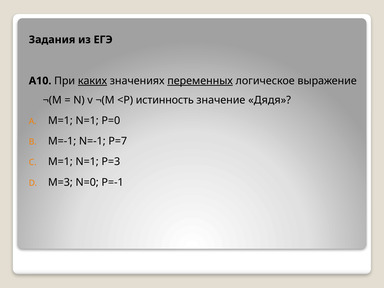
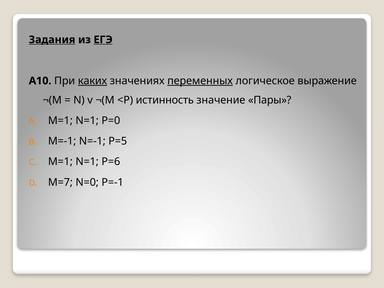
Задания underline: none -> present (52, 40)
ЕГЭ underline: none -> present (103, 40)
Дядя: Дядя -> Пары (270, 100)
P=7: P=7 -> P=5 (118, 141)
P=3: P=3 -> P=6 (111, 162)
M=3: M=3 -> M=7 (60, 182)
